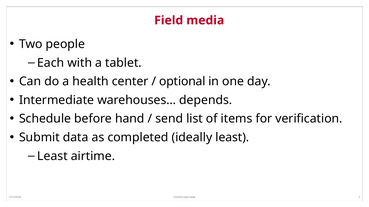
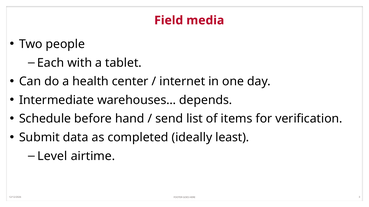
optional: optional -> internet (182, 82)
Least: Least -> Level (52, 156)
